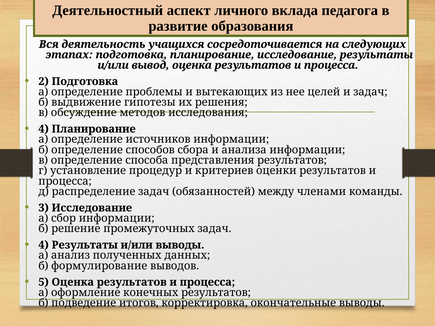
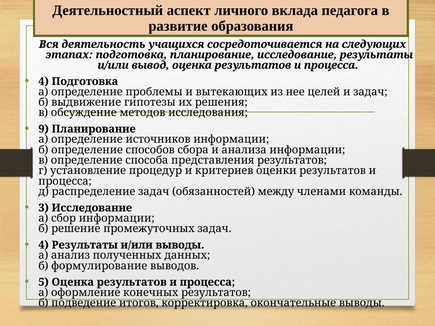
2: 2 -> 4 (44, 81)
4: 4 -> 9 (44, 129)
